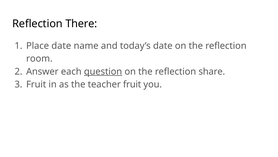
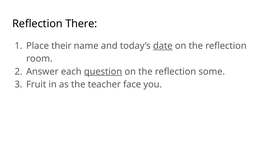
Place date: date -> their (61, 46)
date underline: none -> present (163, 46)
share: share -> some (212, 71)
teacher fruit: fruit -> face (132, 84)
